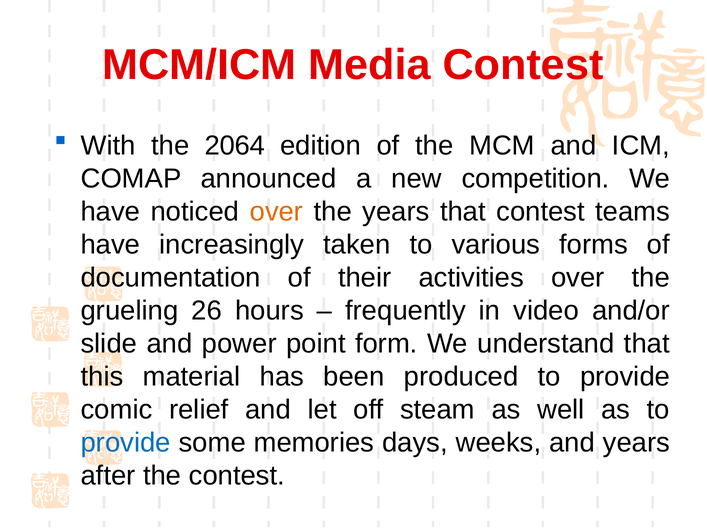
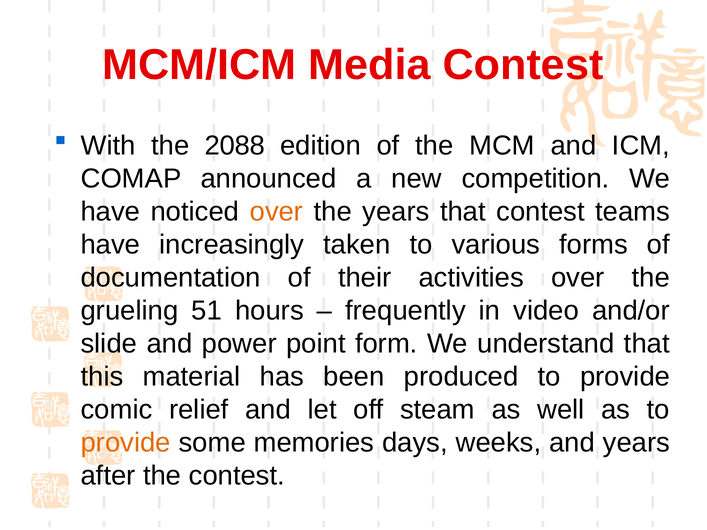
2064: 2064 -> 2088 (235, 146)
26: 26 -> 51 (207, 311)
provide colour: blue -> orange (126, 443)
